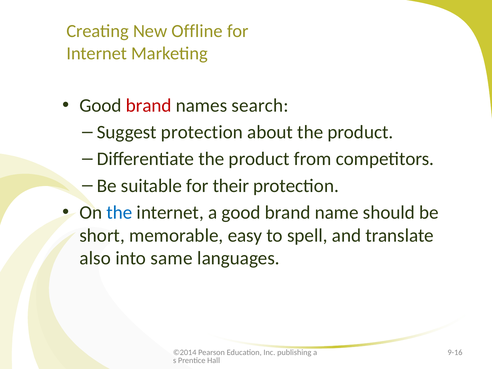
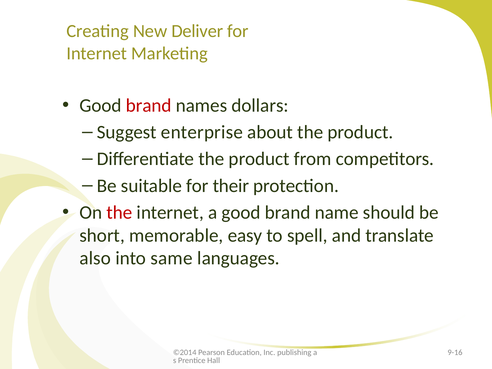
Offline: Offline -> Deliver (197, 31)
search: search -> dollars (260, 105)
Suggest protection: protection -> enterprise (202, 132)
the colour: blue -> red (119, 212)
